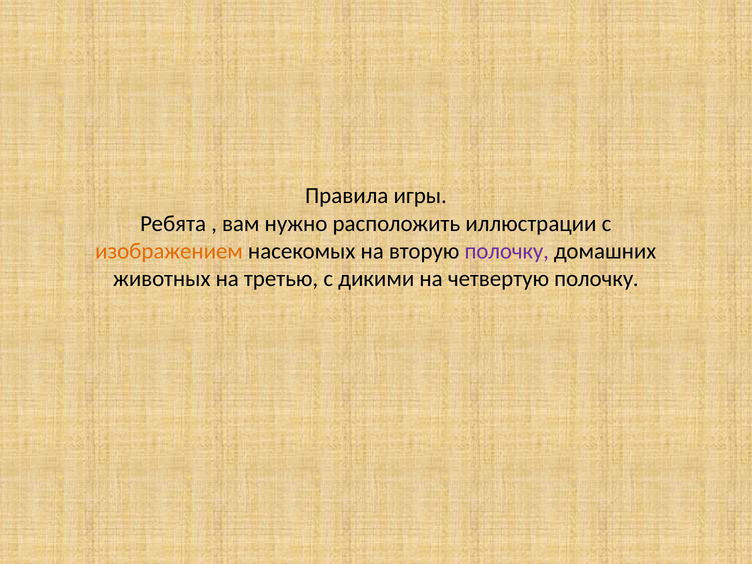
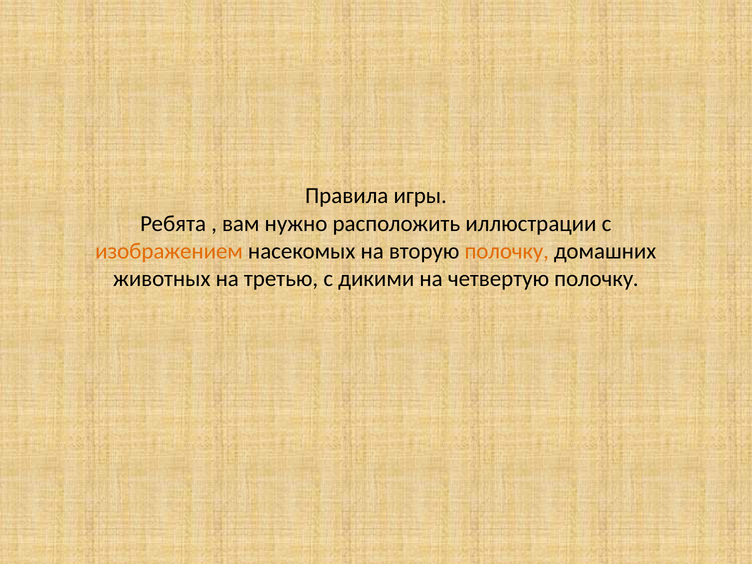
полочку colour: purple -> orange (507, 251)
